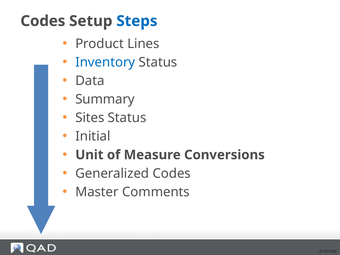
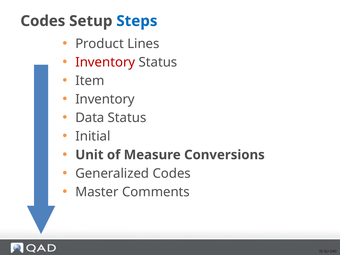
Inventory colour: blue -> red (105, 62)
Data: Data -> Item (90, 81)
Summary: Summary -> Inventory (105, 99)
Sites: Sites -> Data (90, 118)
